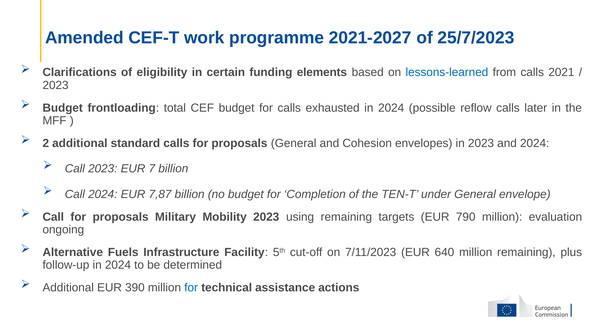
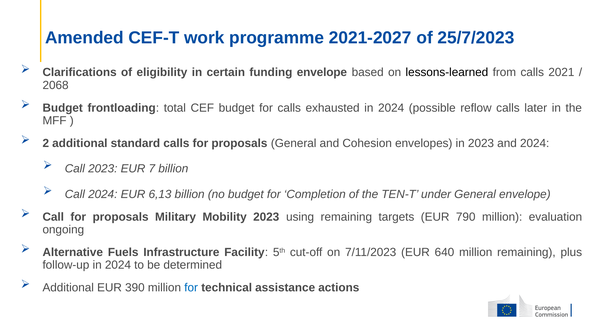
funding elements: elements -> envelope (322, 72)
lessons-learned colour: blue -> black (447, 72)
2023: 2023 -> 2068 (56, 85)
7,87: 7,87 -> 6,13 (160, 194)
